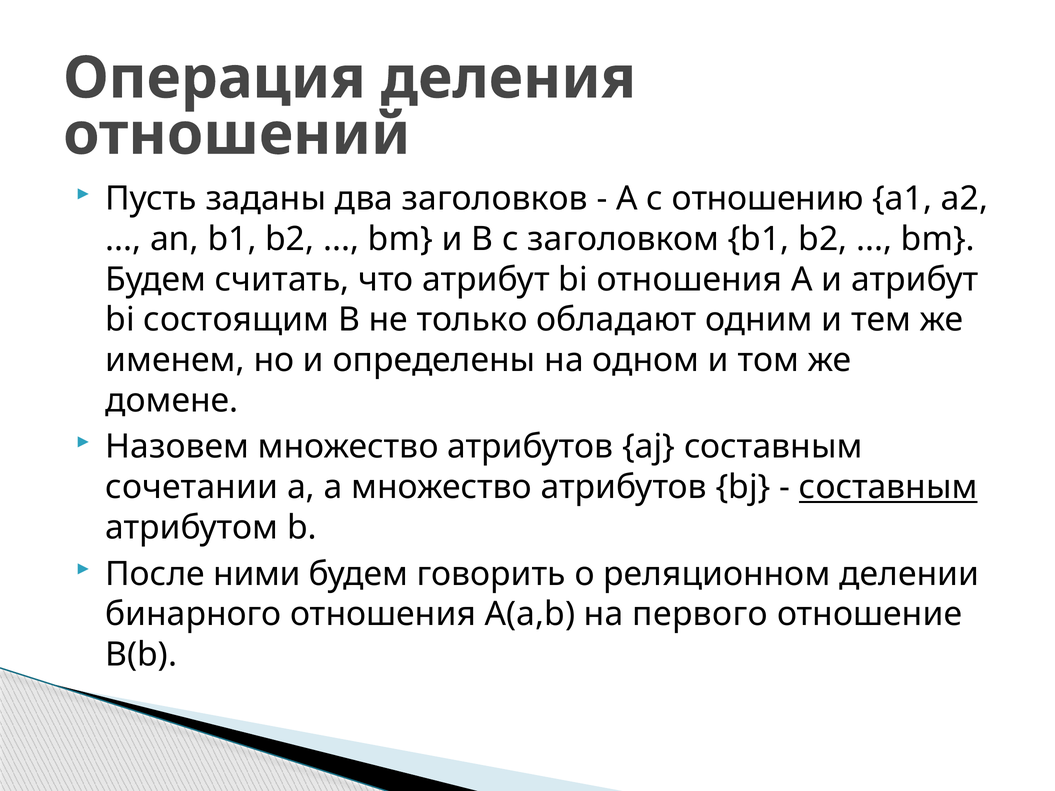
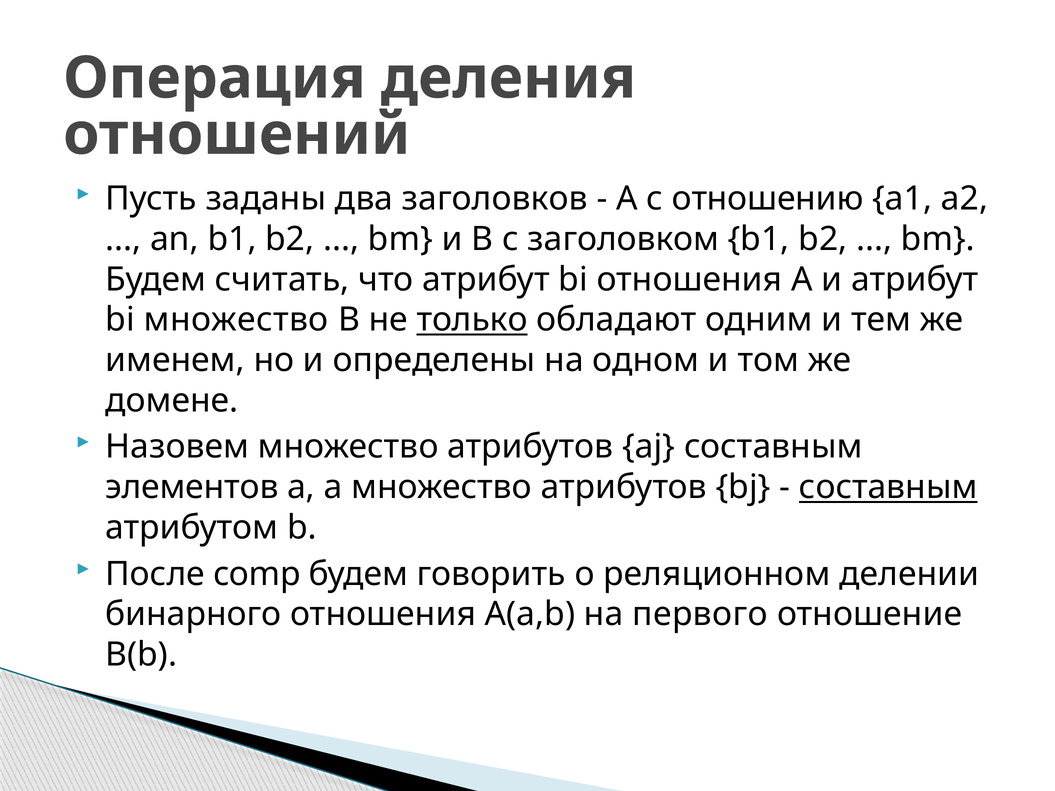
bi состоящим: состоящим -> множество (236, 320)
только underline: none -> present (472, 320)
сочетании: сочетании -> элементов (192, 487)
ними: ними -> comp (257, 574)
